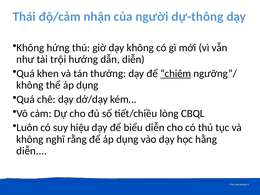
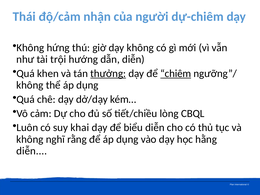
dự-thông: dự-thông -> dự-chiêm (198, 17)
thưởng underline: none -> present (108, 73)
hiệu: hiệu -> khai (80, 128)
